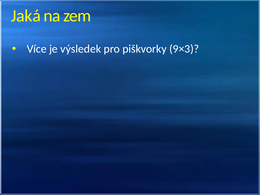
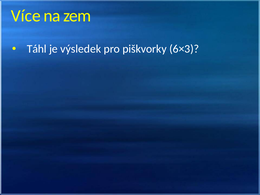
Jaká: Jaká -> Více (26, 16)
Více: Více -> Táhl (37, 49)
9×3: 9×3 -> 6×3 (184, 49)
